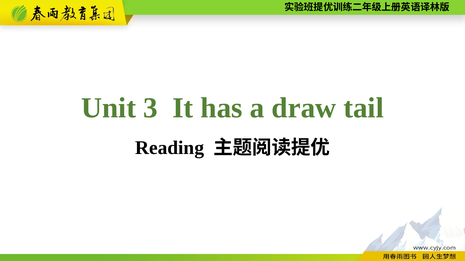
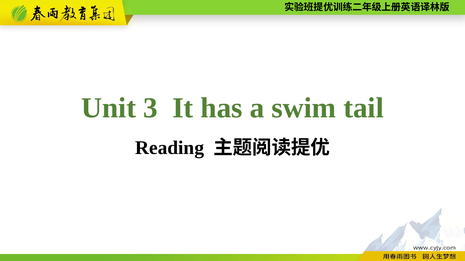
draw: draw -> swim (304, 108)
